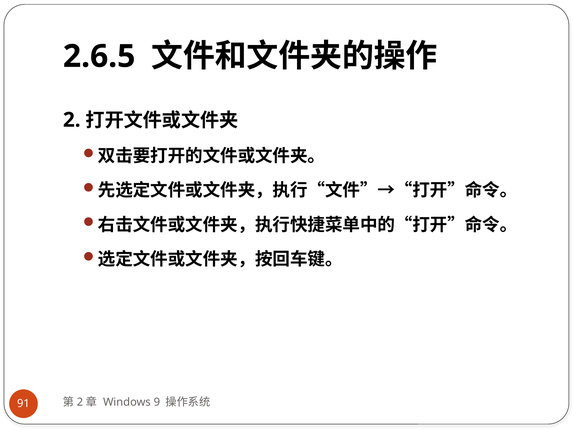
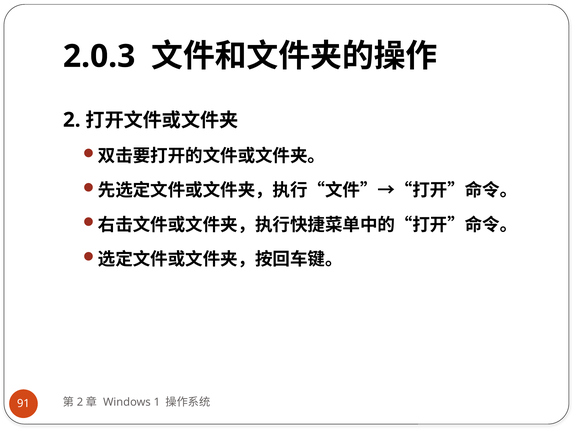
2.6.5: 2.6.5 -> 2.0.3 (99, 56)
9: 9 -> 1 (157, 402)
